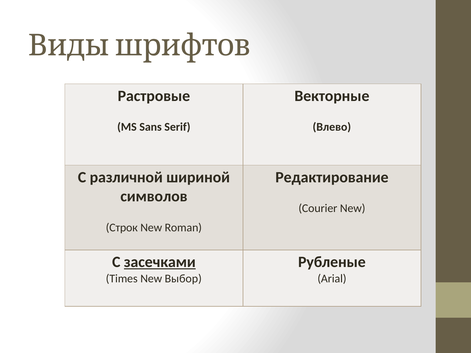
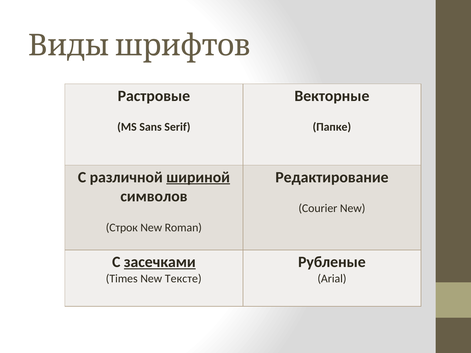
Влево: Влево -> Папке (332, 127)
шириной underline: none -> present (198, 177)
Выбор: Выбор -> Тексте (183, 279)
